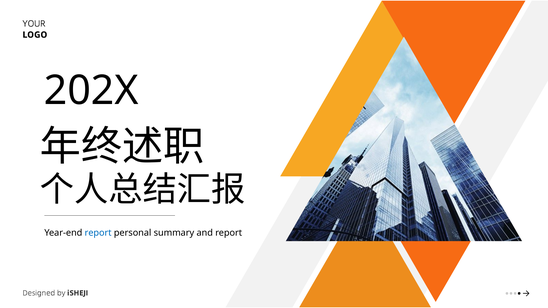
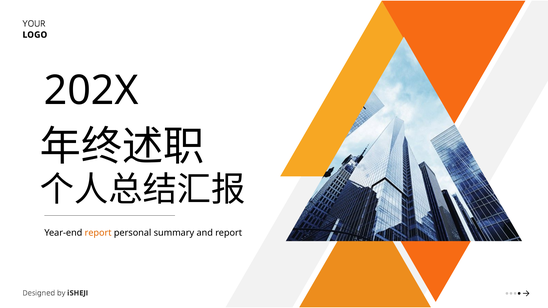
report colour: blue -> orange (98, 233)
